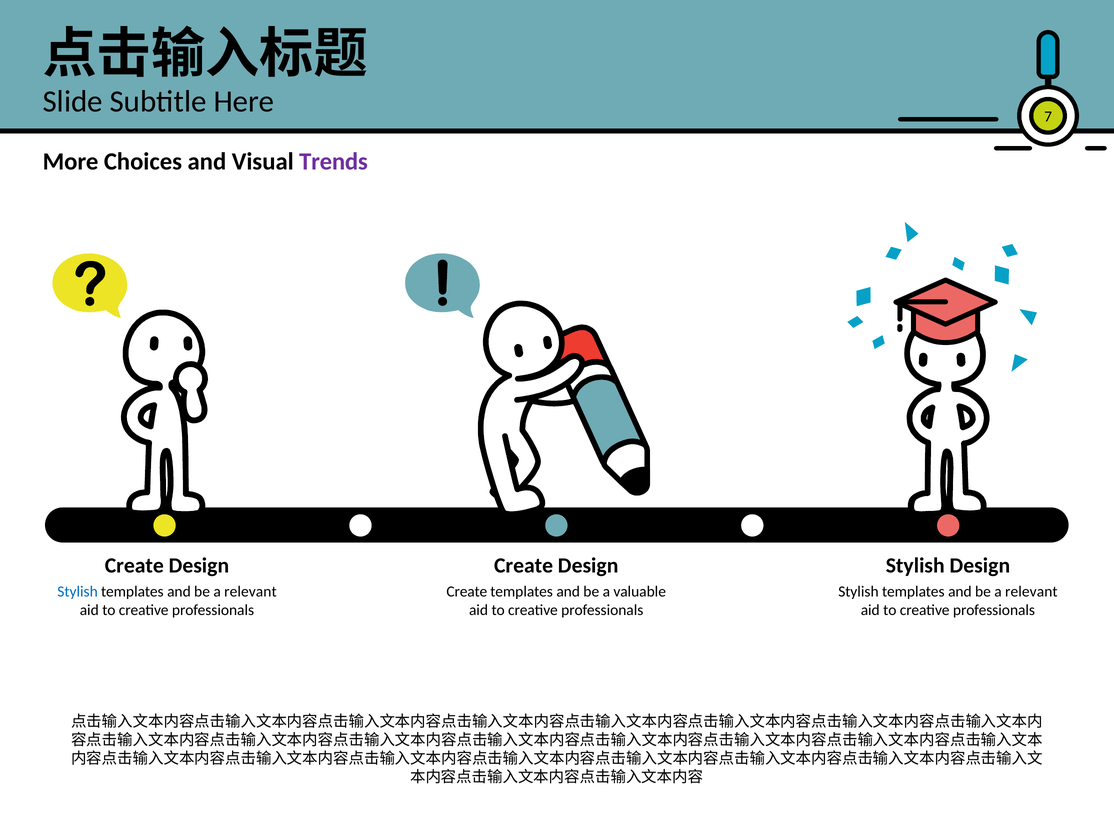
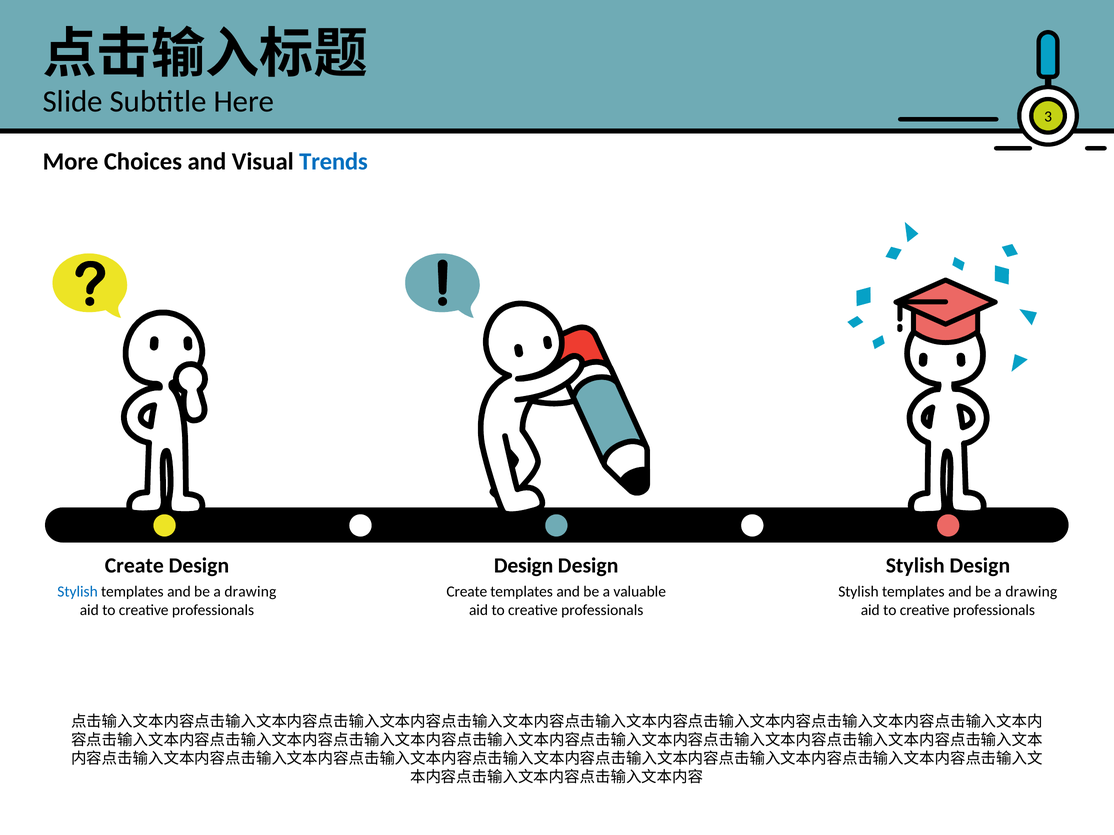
7: 7 -> 3 (1048, 117)
Trends colour: purple -> blue (333, 162)
Create: Create -> Design (524, 566)
relevant: relevant -> drawing (250, 592)
relevant: relevant -> drawing (1031, 592)
